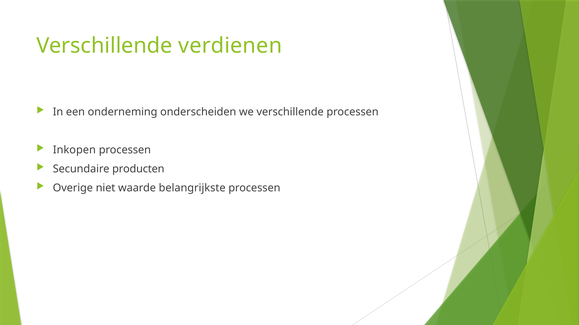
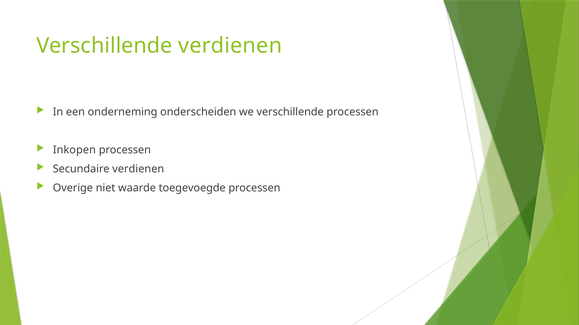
Secundaire producten: producten -> verdienen (138, 169)
belangrijkste: belangrijkste -> toegevoegde (192, 188)
